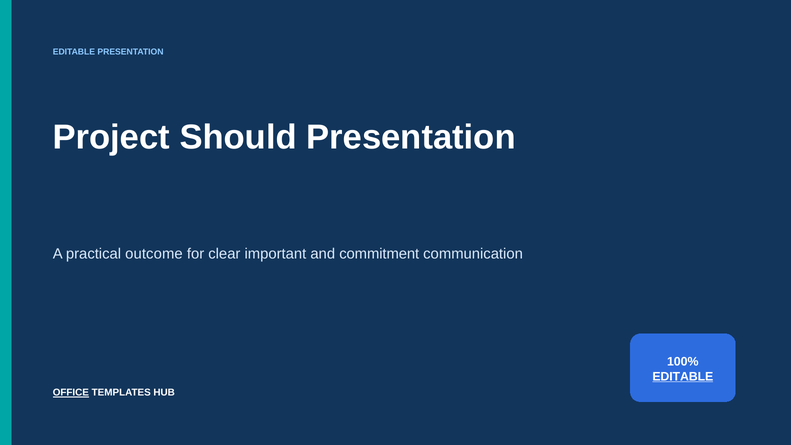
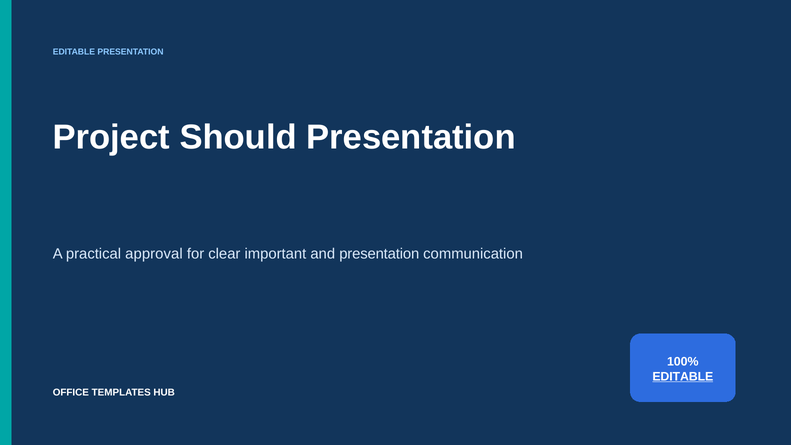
outcome: outcome -> approval (154, 254)
and commitment: commitment -> presentation (379, 254)
OFFICE underline: present -> none (71, 393)
